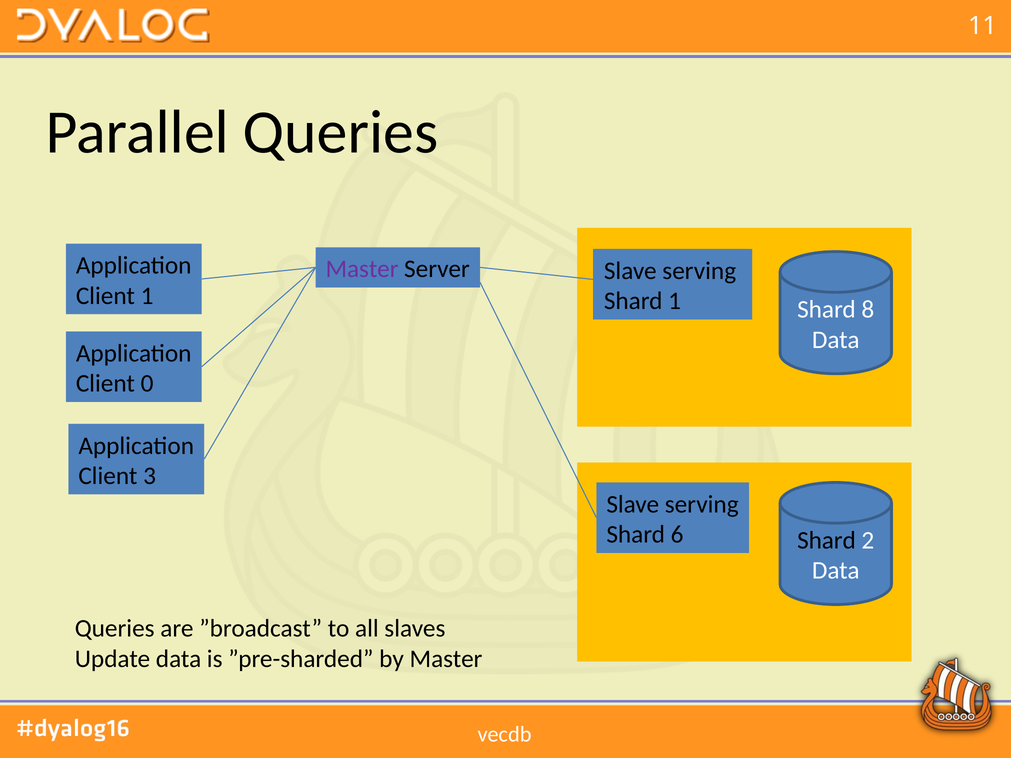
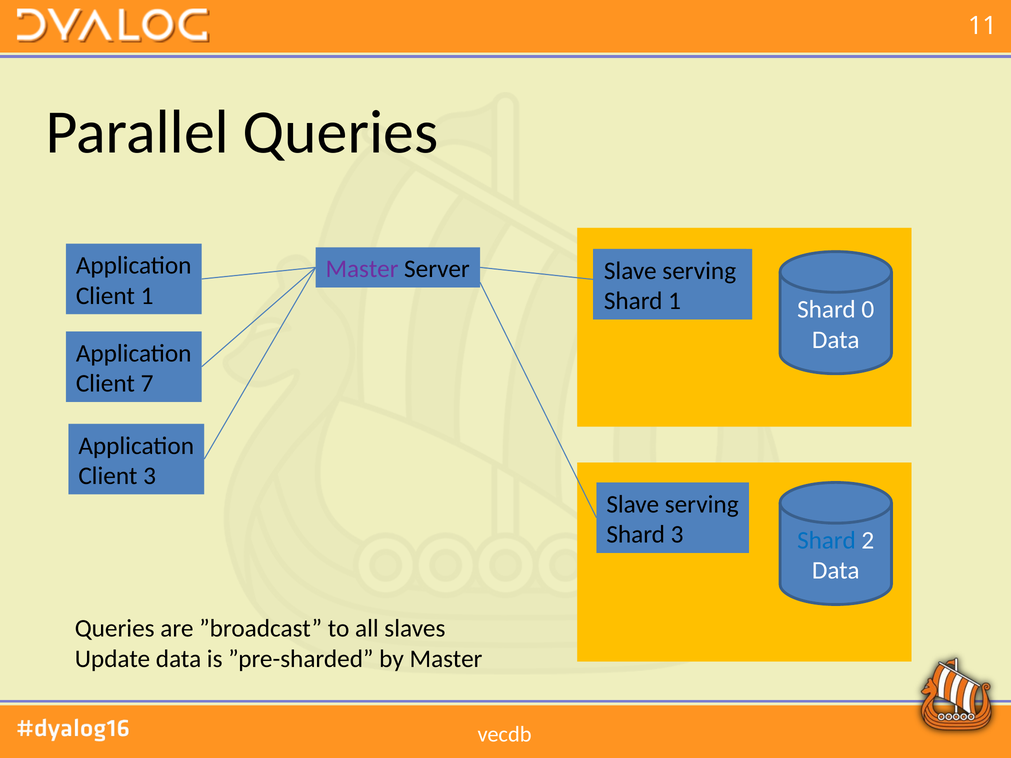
8: 8 -> 0 (868, 310)
0: 0 -> 7 (147, 384)
Shard 6: 6 -> 3 (677, 535)
Shard colour: black -> blue (827, 540)
